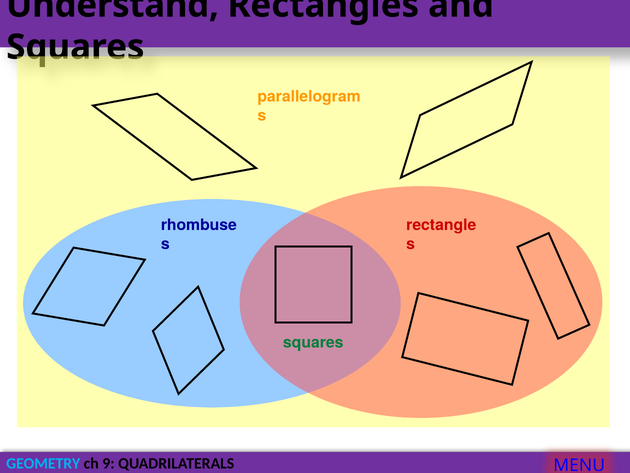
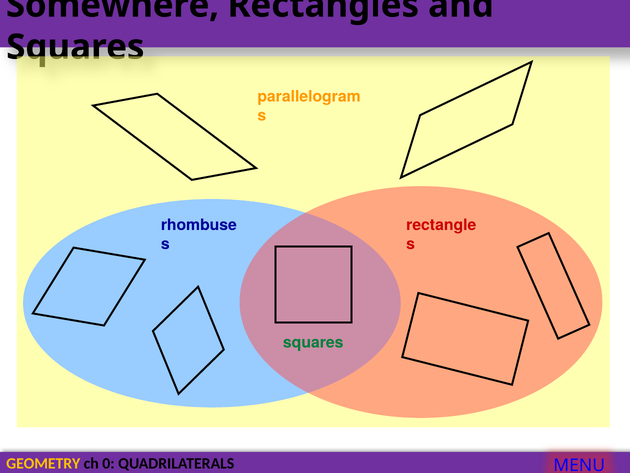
Understand: Understand -> Somewhere (112, 5)
GEOMETRY colour: light blue -> yellow (43, 463)
9: 9 -> 0 (108, 463)
